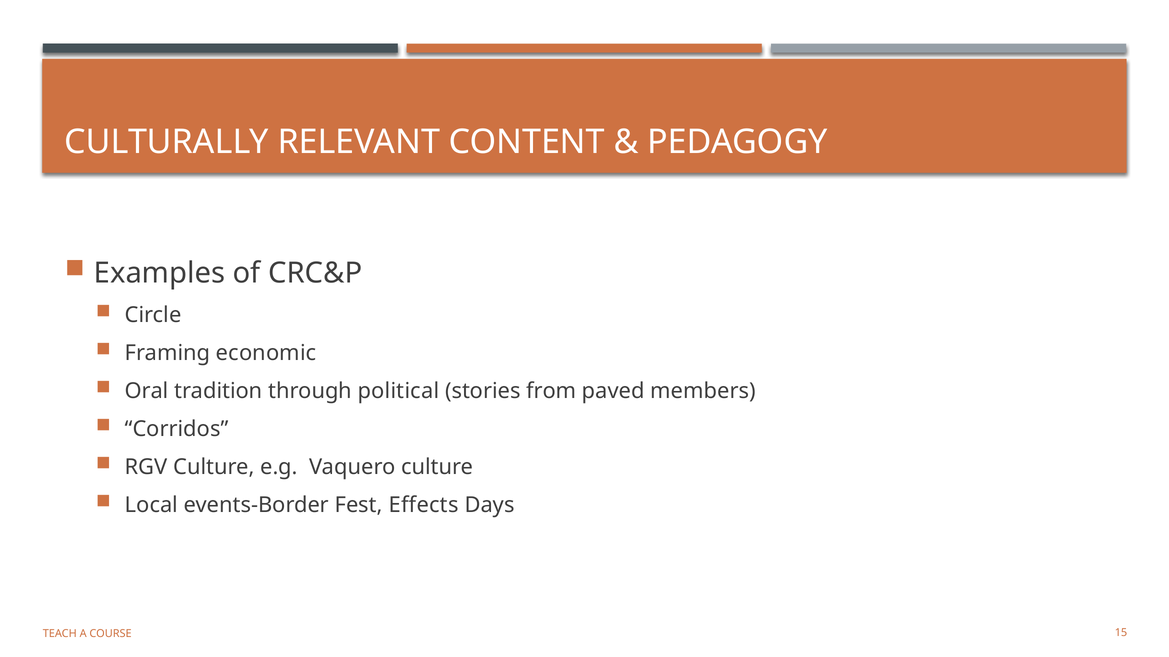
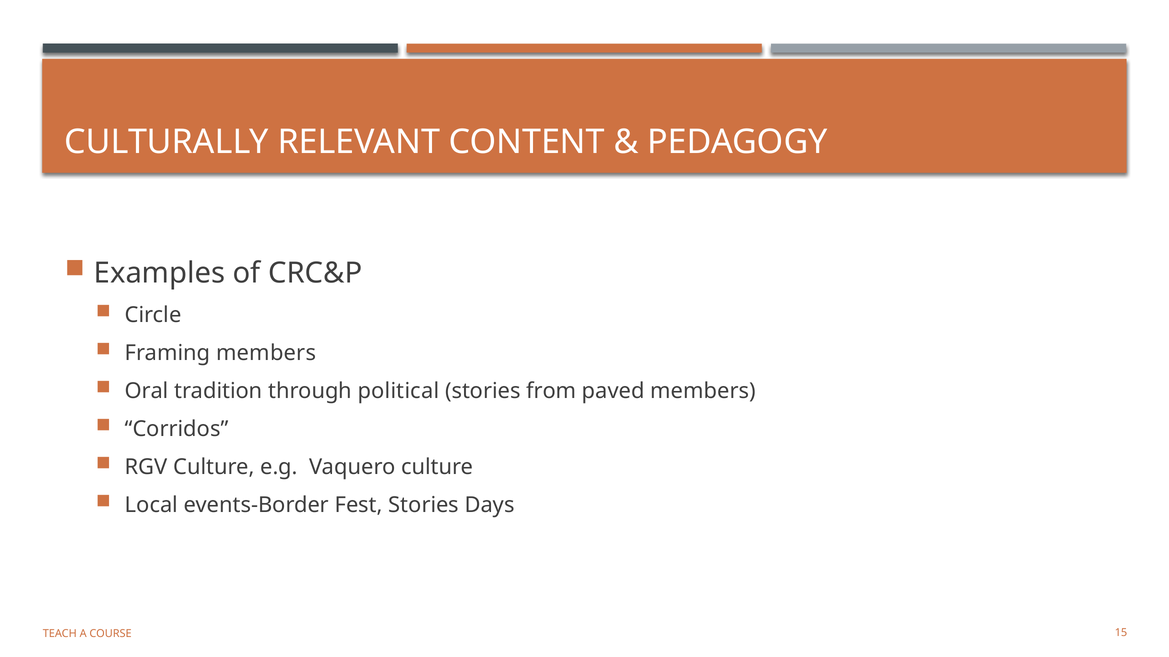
Framing economic: economic -> members (266, 353)
Fest Effects: Effects -> Stories (424, 505)
